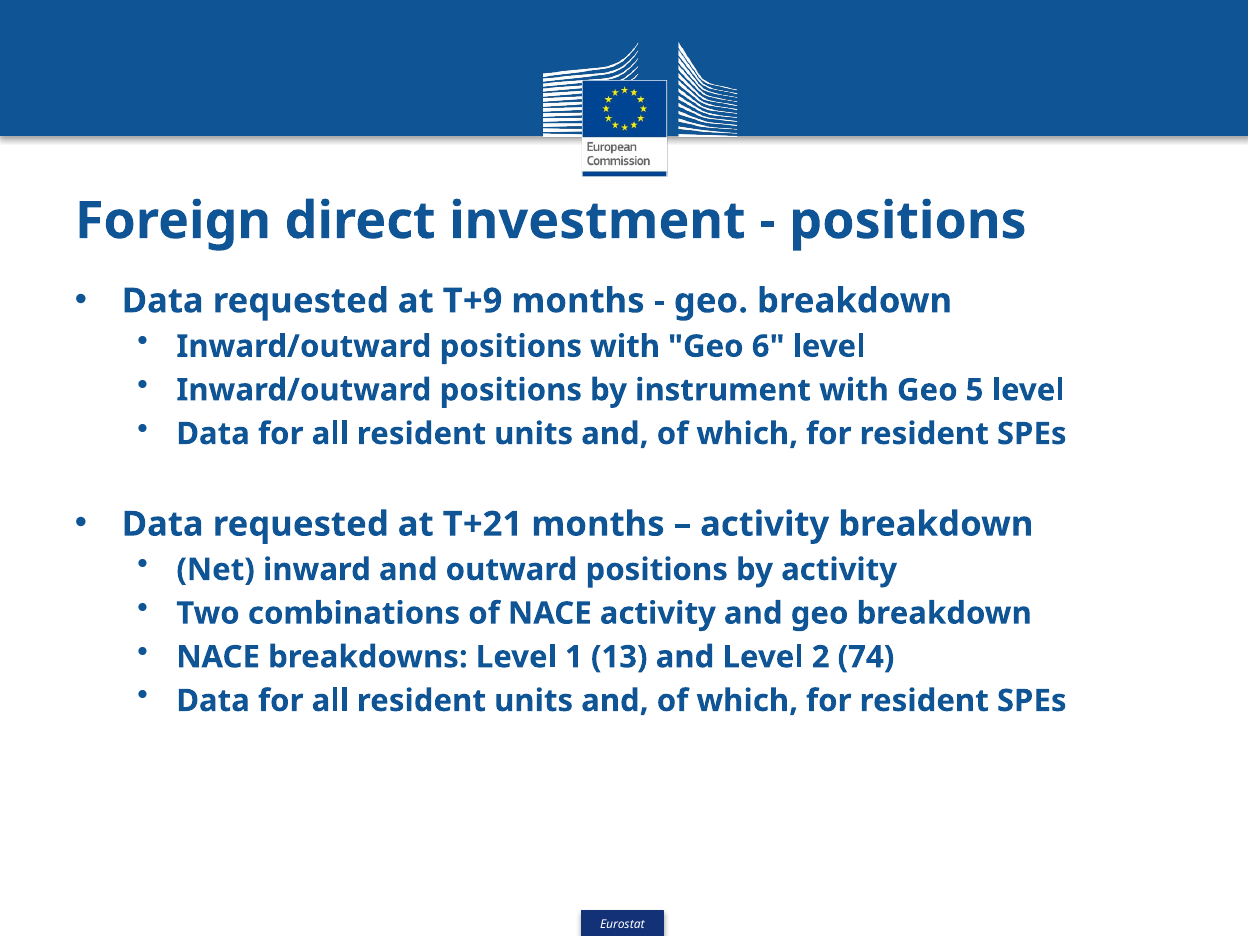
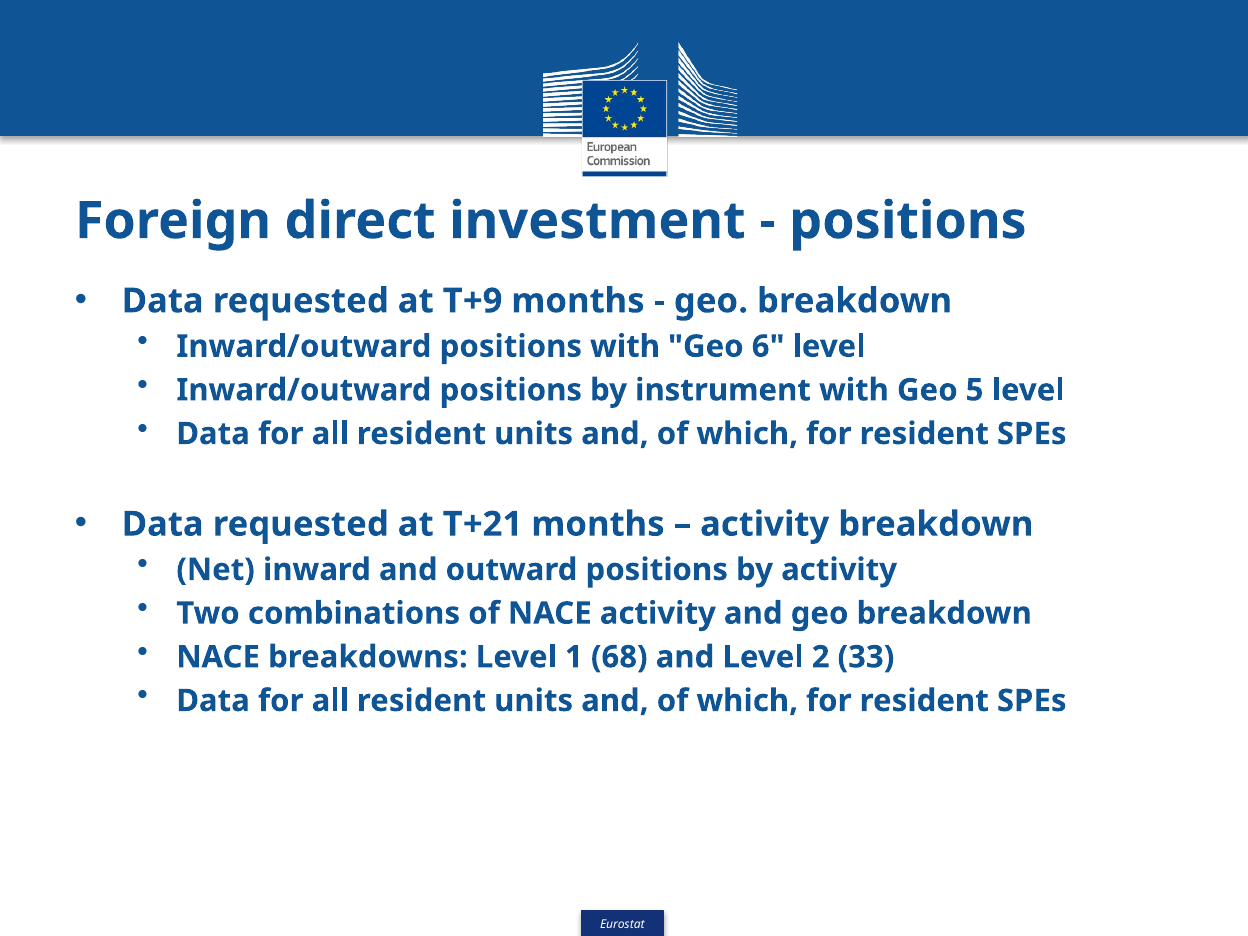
13: 13 -> 68 (619, 657)
74: 74 -> 33 (866, 657)
